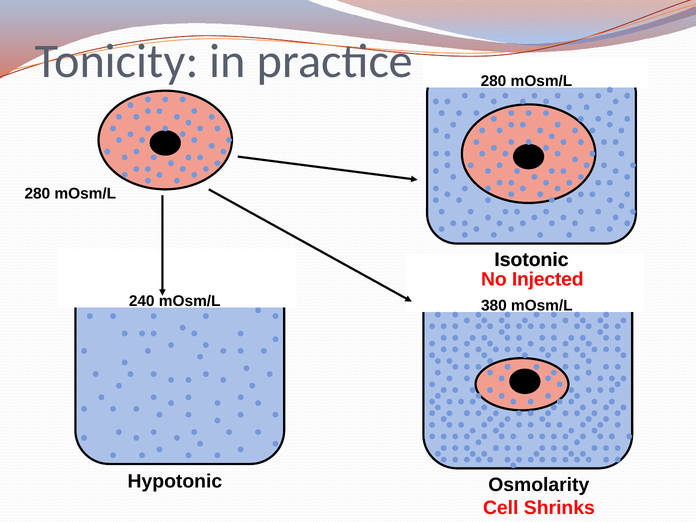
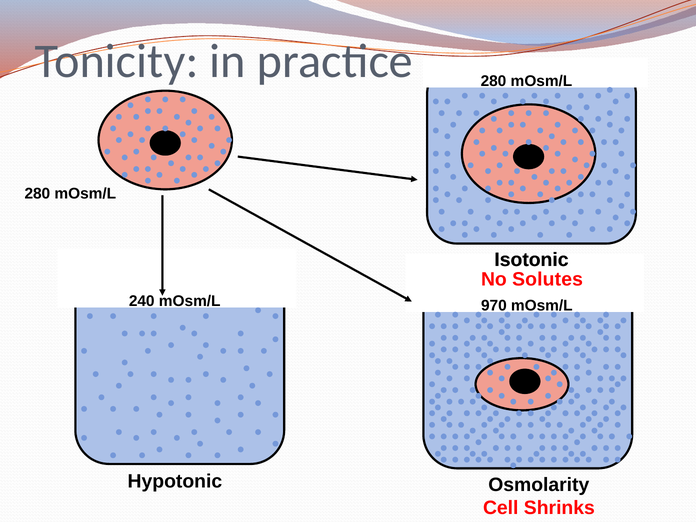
Injected: Injected -> Solutes (548, 279)
380: 380 -> 970 (494, 306)
